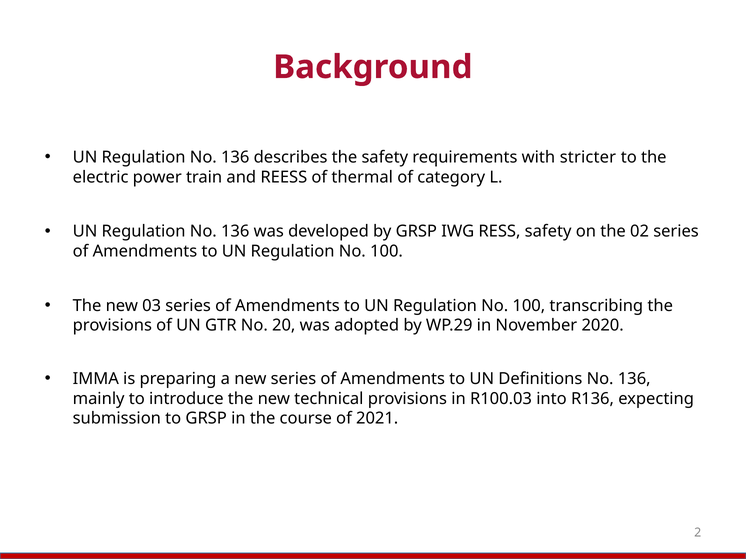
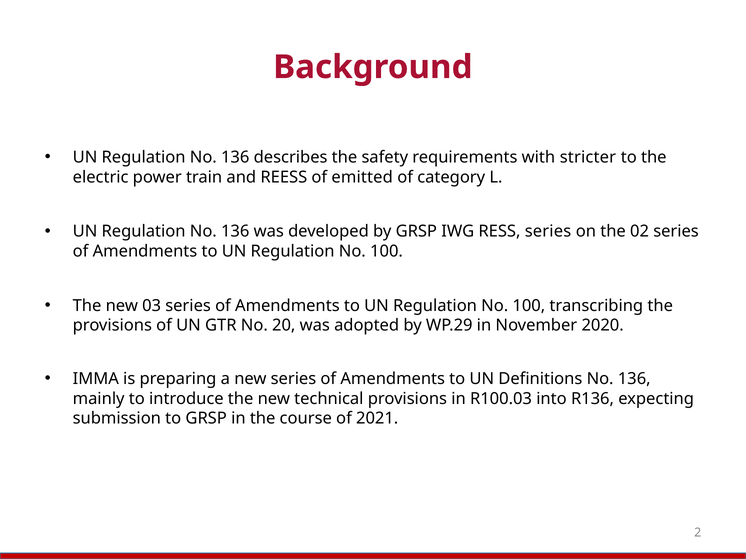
thermal: thermal -> emitted (362, 177)
RESS safety: safety -> series (548, 232)
